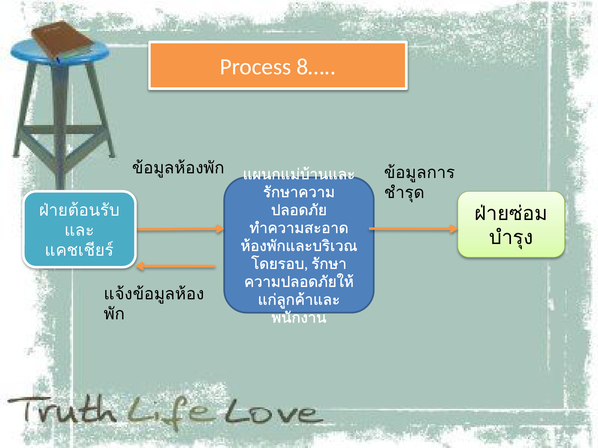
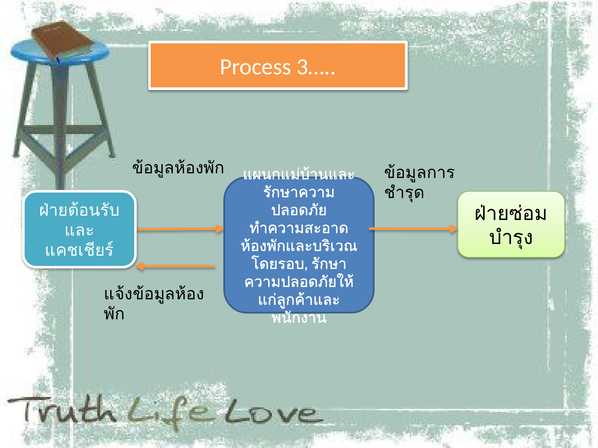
8…: 8… -> 3… (316, 67)
